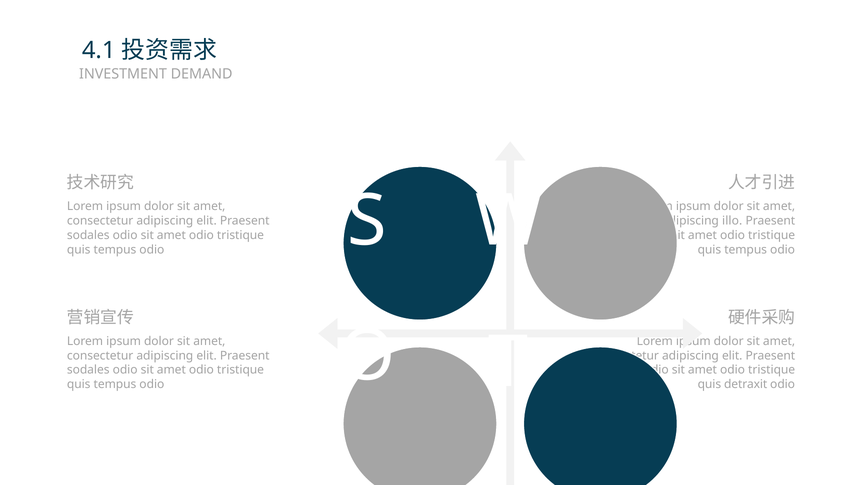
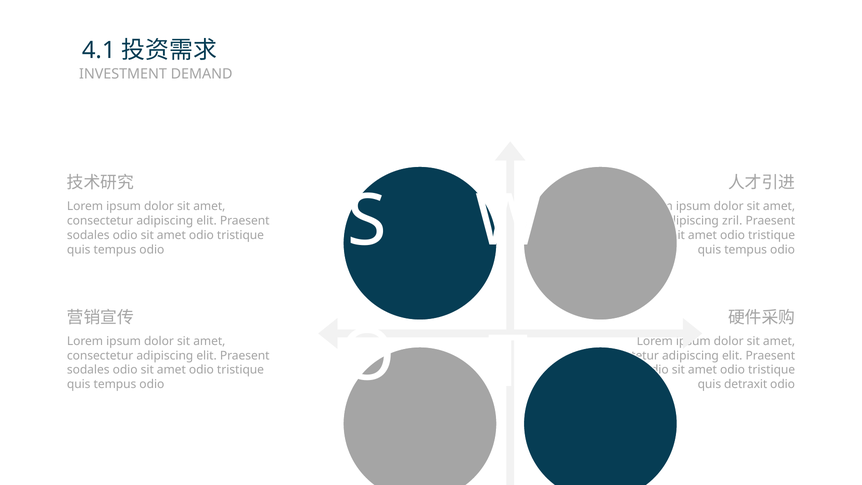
illo: illo -> zril (732, 221)
